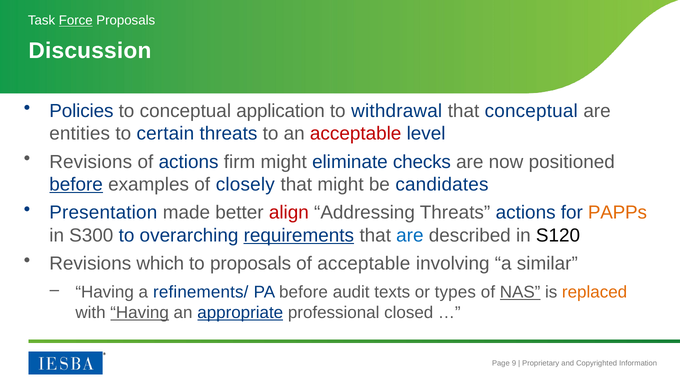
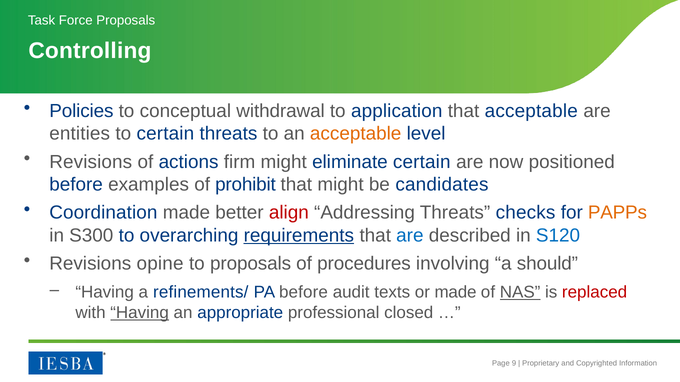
Force underline: present -> none (76, 21)
Discussion: Discussion -> Controlling (90, 51)
application: application -> withdrawal (281, 111)
withdrawal: withdrawal -> application (397, 111)
that conceptual: conceptual -> acceptable (531, 111)
acceptable colour: red -> orange (356, 134)
eliminate checks: checks -> certain (422, 162)
before underline: present -> none (76, 185)
closely: closely -> prohibit (245, 185)
Presentation: Presentation -> Coordination (103, 213)
Threats actions: actions -> checks (526, 213)
S120 colour: black -> blue (558, 236)
which: which -> opine (160, 264)
of acceptable: acceptable -> procedures (364, 264)
similar: similar -> should (547, 264)
or types: types -> made (456, 293)
replaced colour: orange -> red (595, 293)
appropriate underline: present -> none (240, 313)
